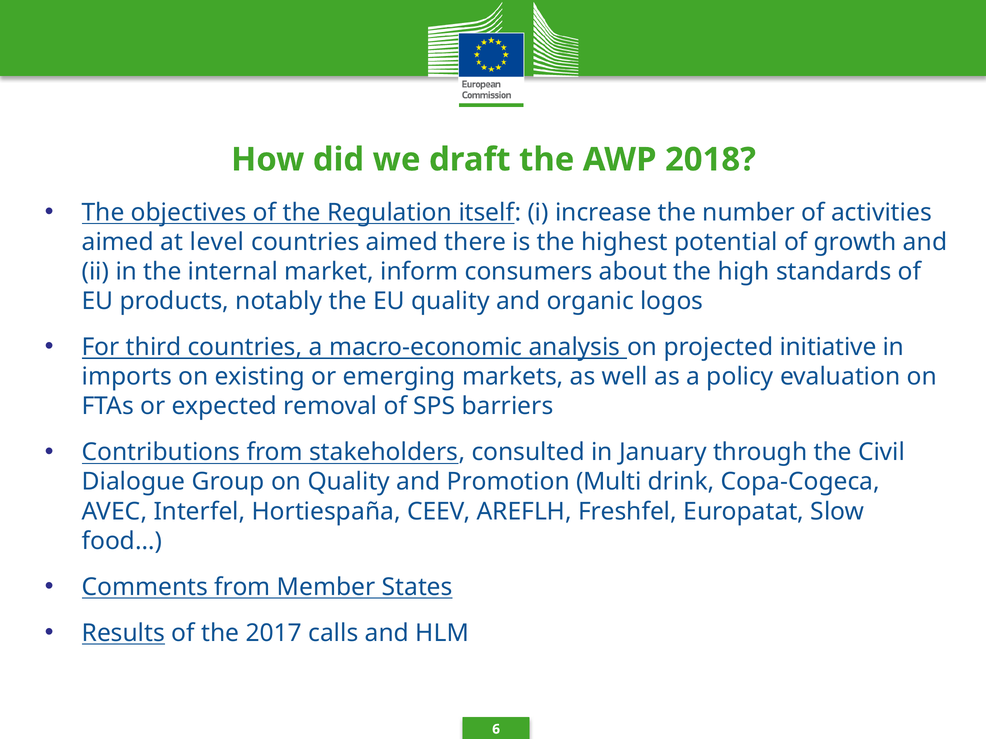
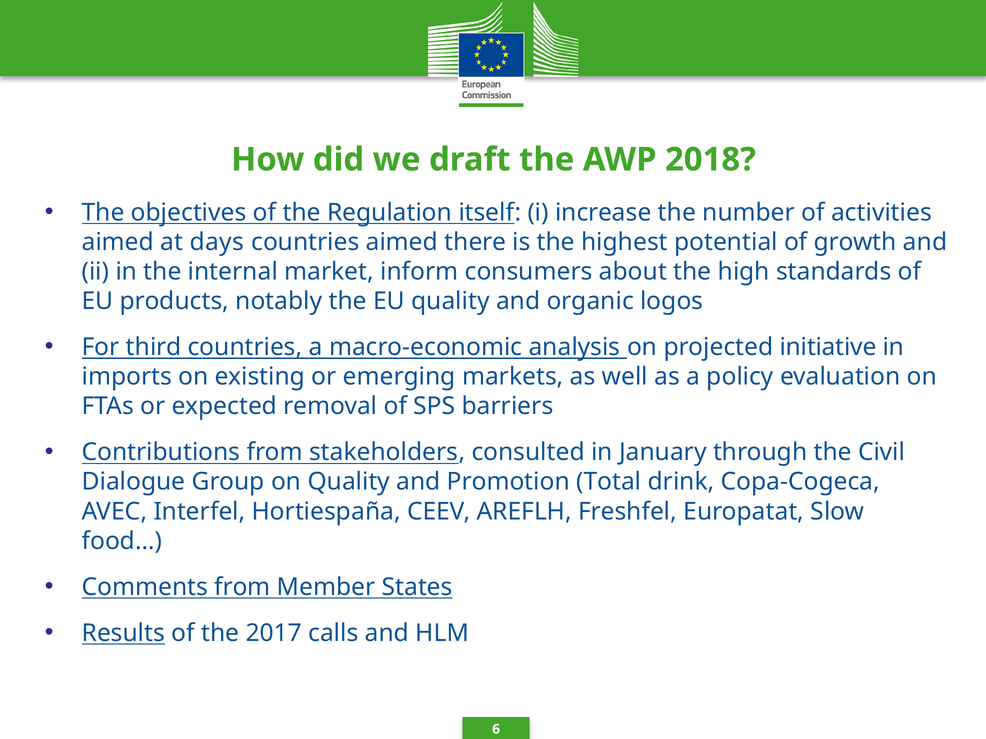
level: level -> days (217, 242)
Multi: Multi -> Total (609, 482)
